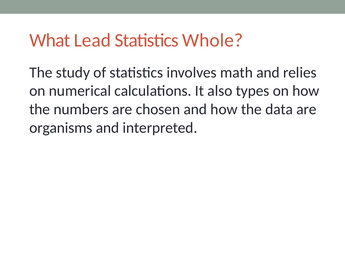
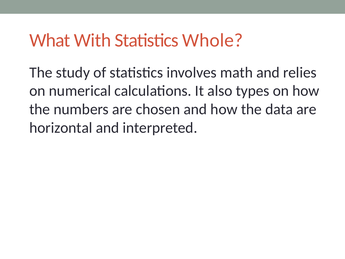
Lead: Lead -> With (93, 40)
organisms: organisms -> horizontal (61, 128)
